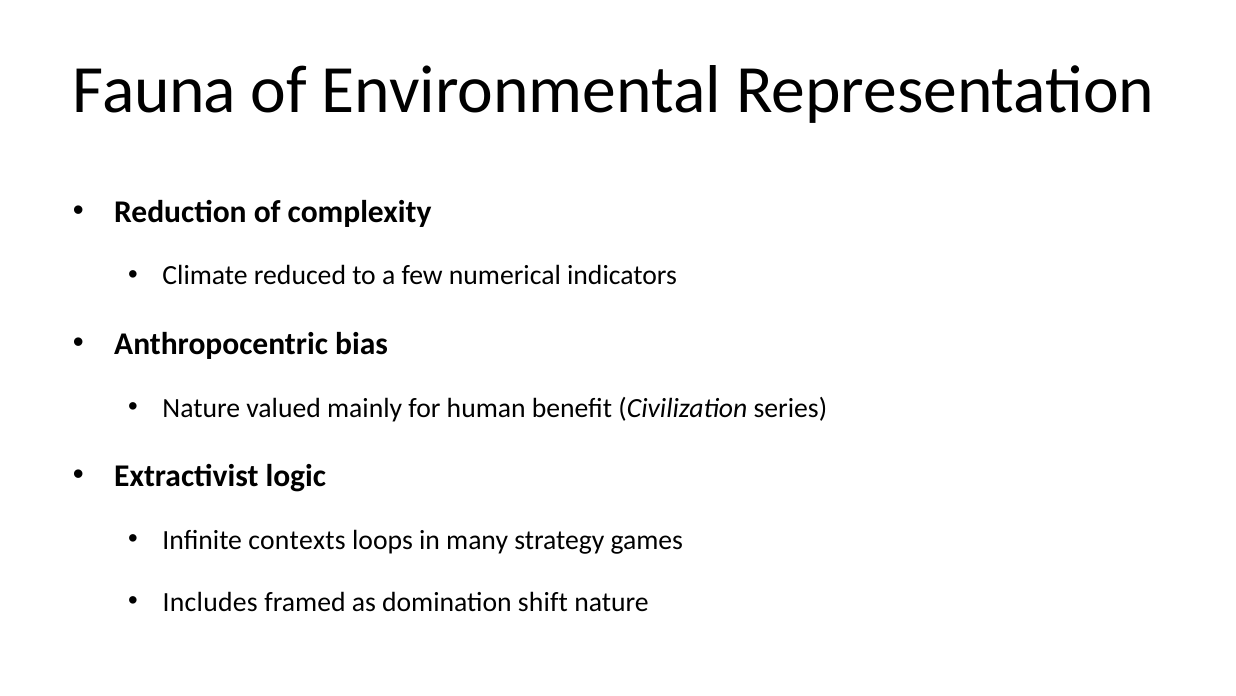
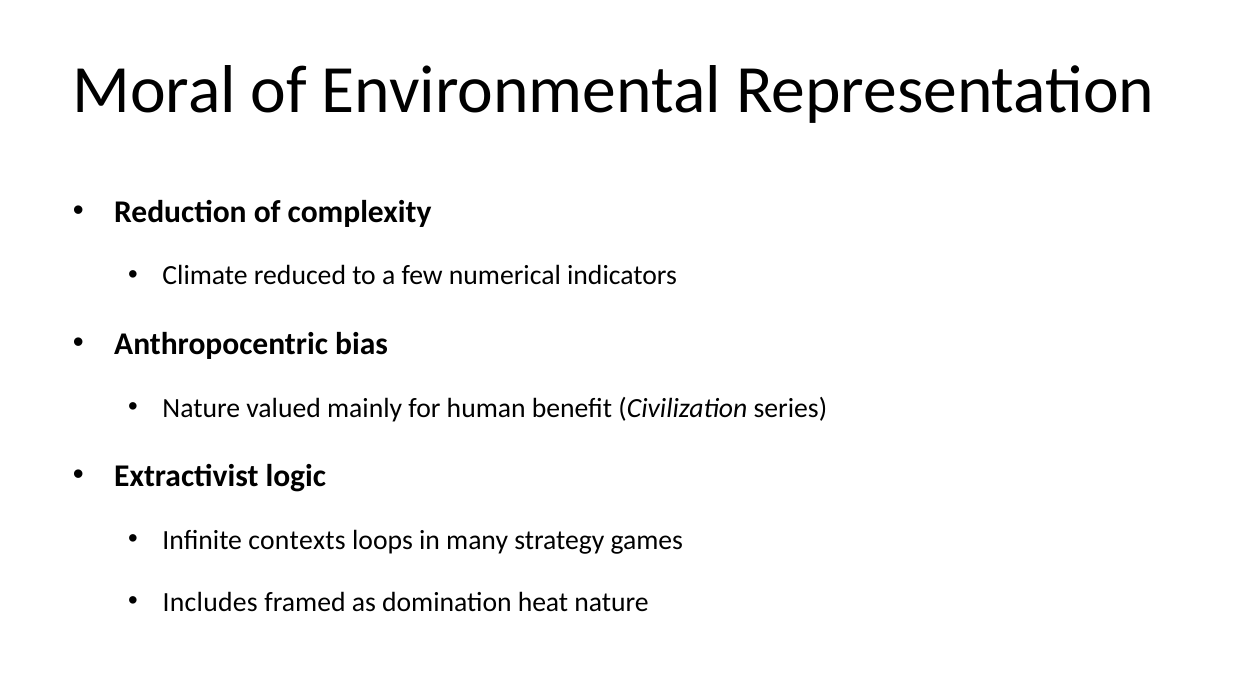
Fauna: Fauna -> Moral (154, 91)
shift: shift -> heat (543, 601)
